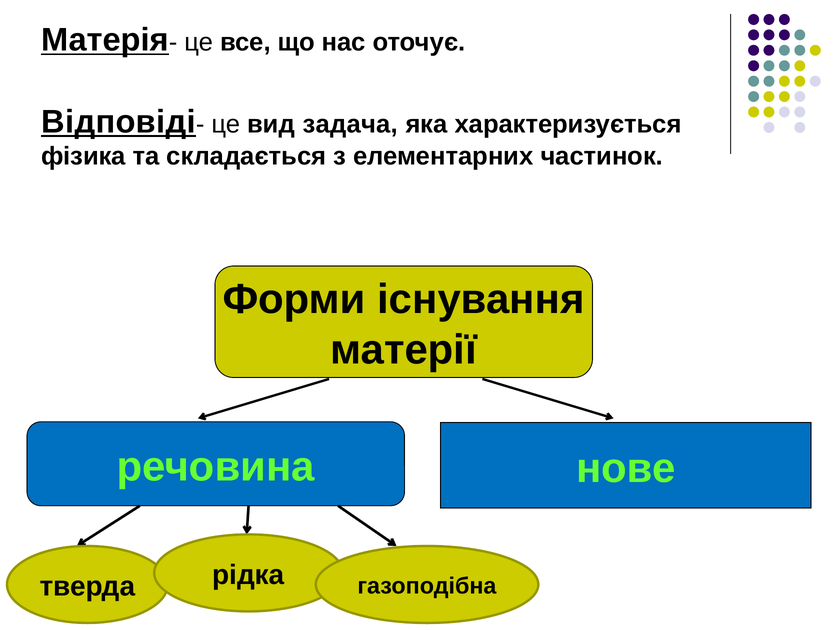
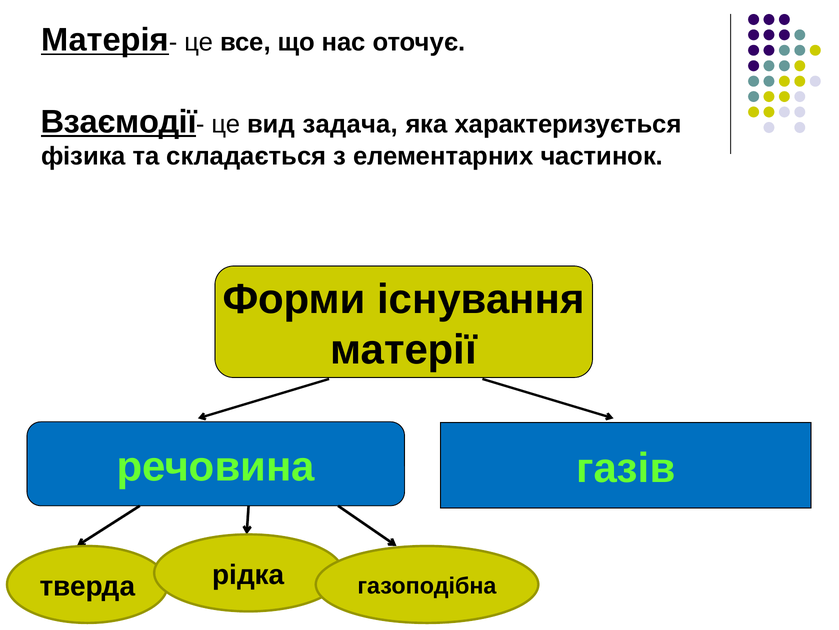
Відповіді: Відповіді -> Взаємодії (119, 122)
нове: нове -> газів (626, 468)
